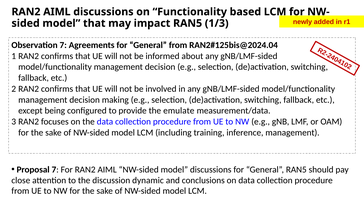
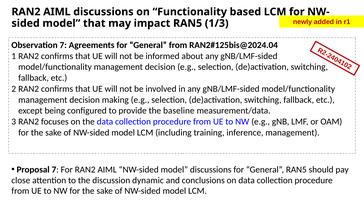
emulate: emulate -> baseline (179, 111)
